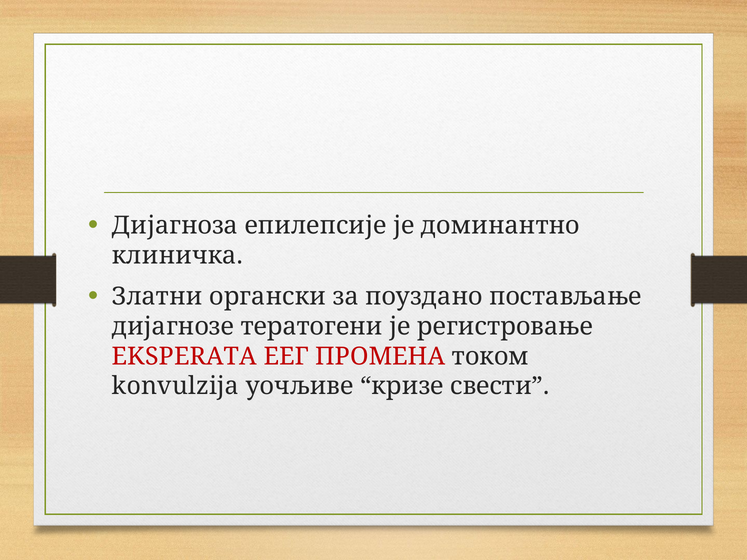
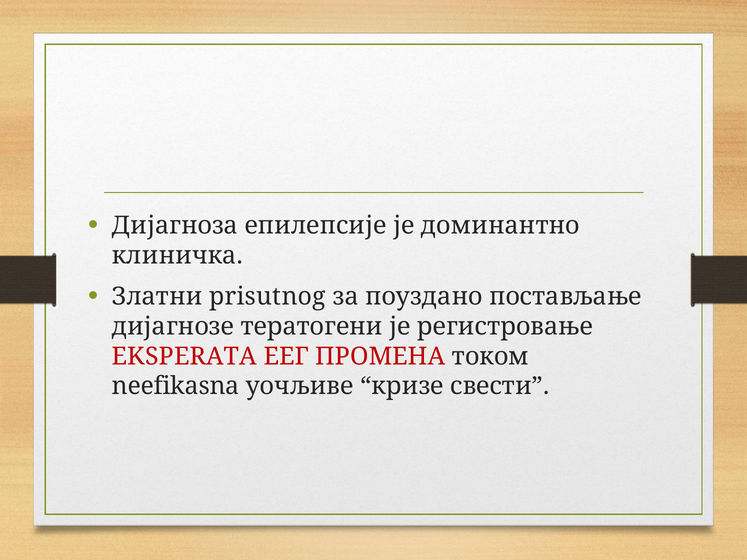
органски: органски -> prisutnog (268, 297)
konvulzija: konvulzija -> neefikasna (176, 386)
